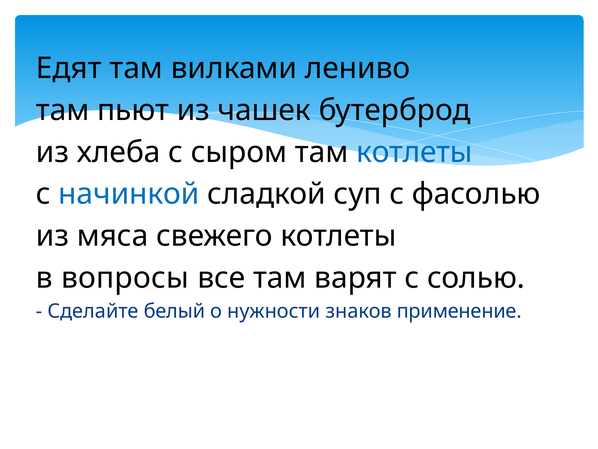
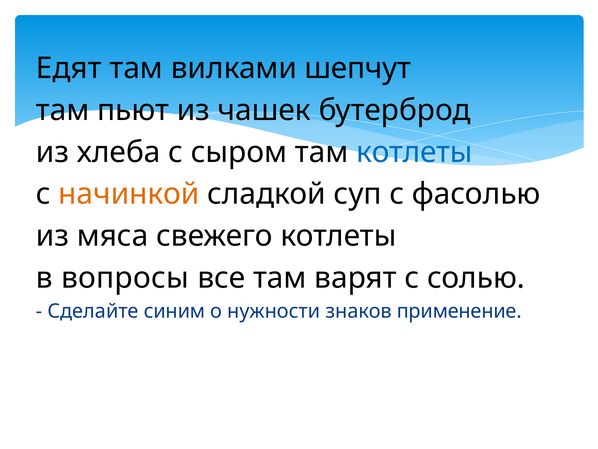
лениво: лениво -> шепчут (358, 68)
начинкой colour: blue -> orange (129, 194)
белый: белый -> синим (174, 311)
